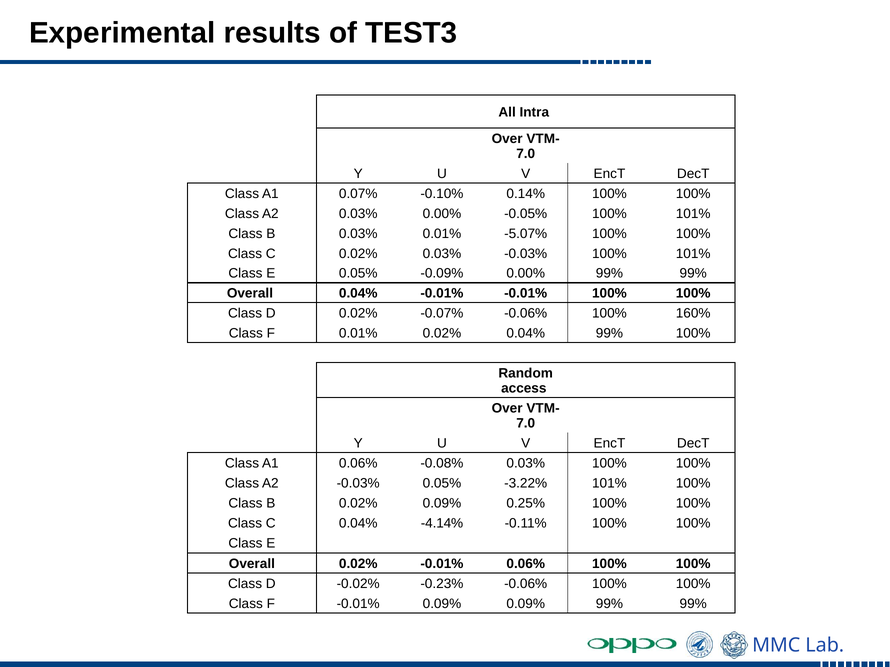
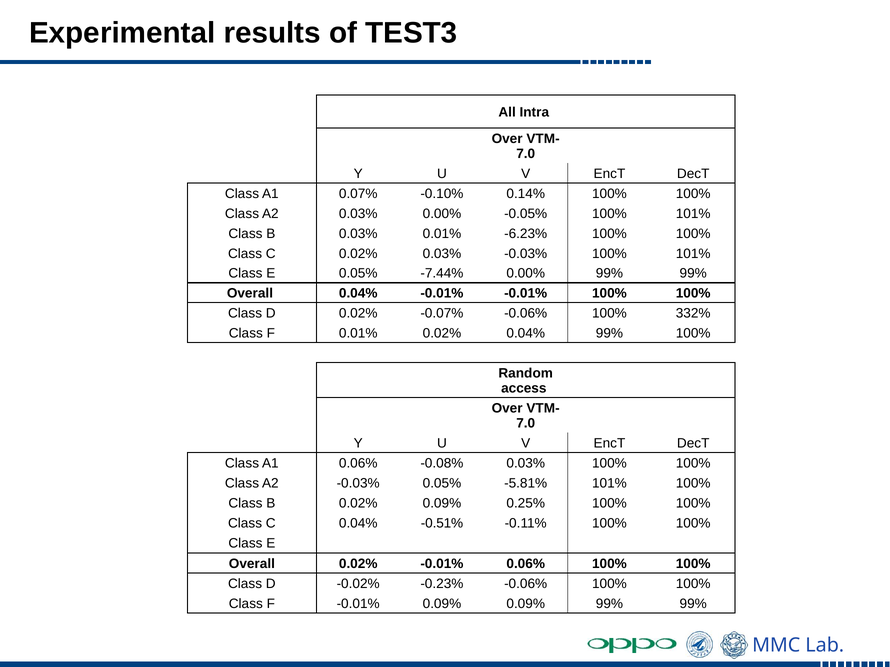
-5.07%: -5.07% -> -6.23% (526, 234)
-0.09%: -0.09% -> -7.44% (442, 274)
160%: 160% -> 332% (693, 314)
-3.22%: -3.22% -> -5.81% (526, 484)
-4.14%: -4.14% -> -0.51% (442, 523)
